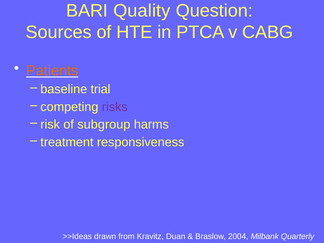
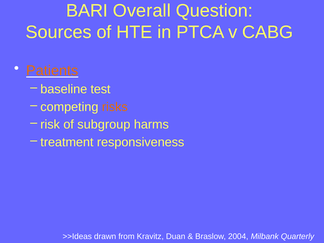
Quality: Quality -> Overall (142, 11)
trial: trial -> test (101, 89)
risks colour: purple -> orange (115, 107)
